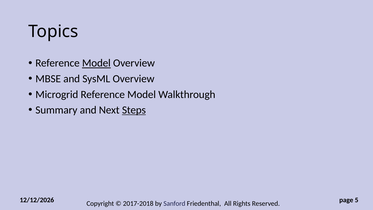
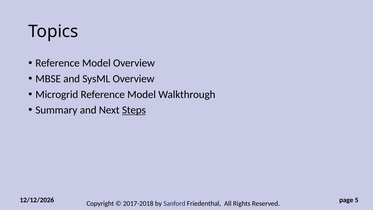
Model underline: present -> none (96, 63)
